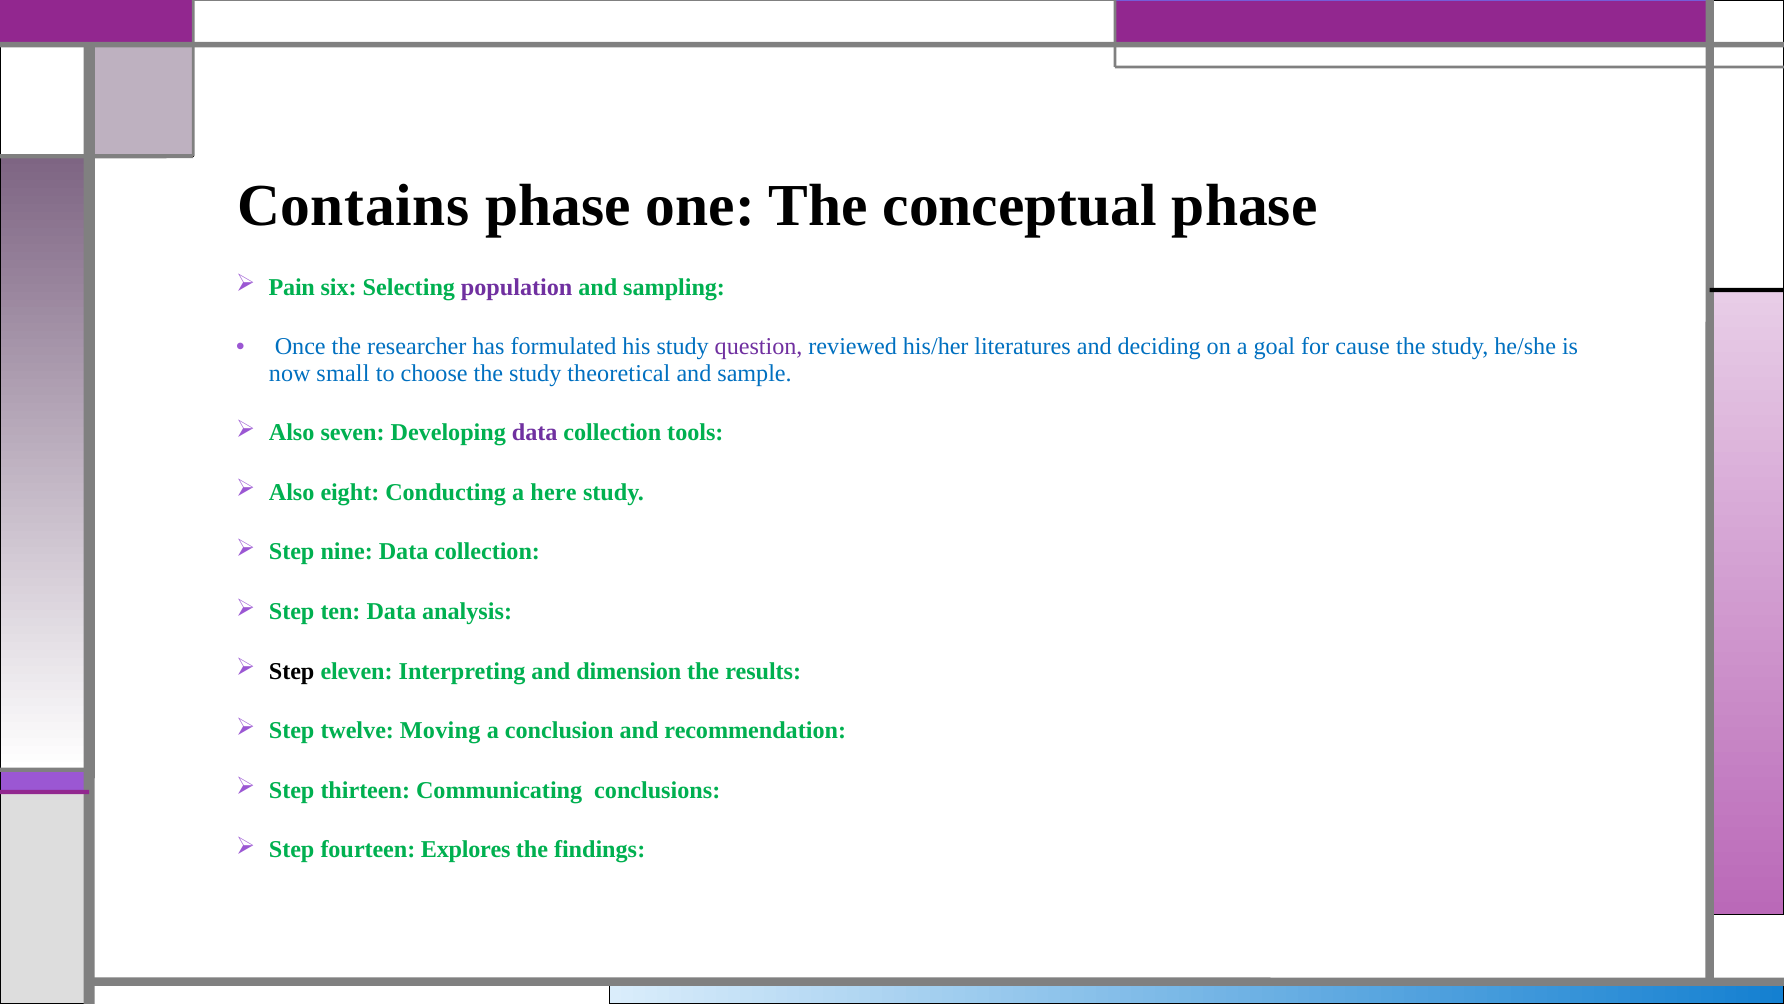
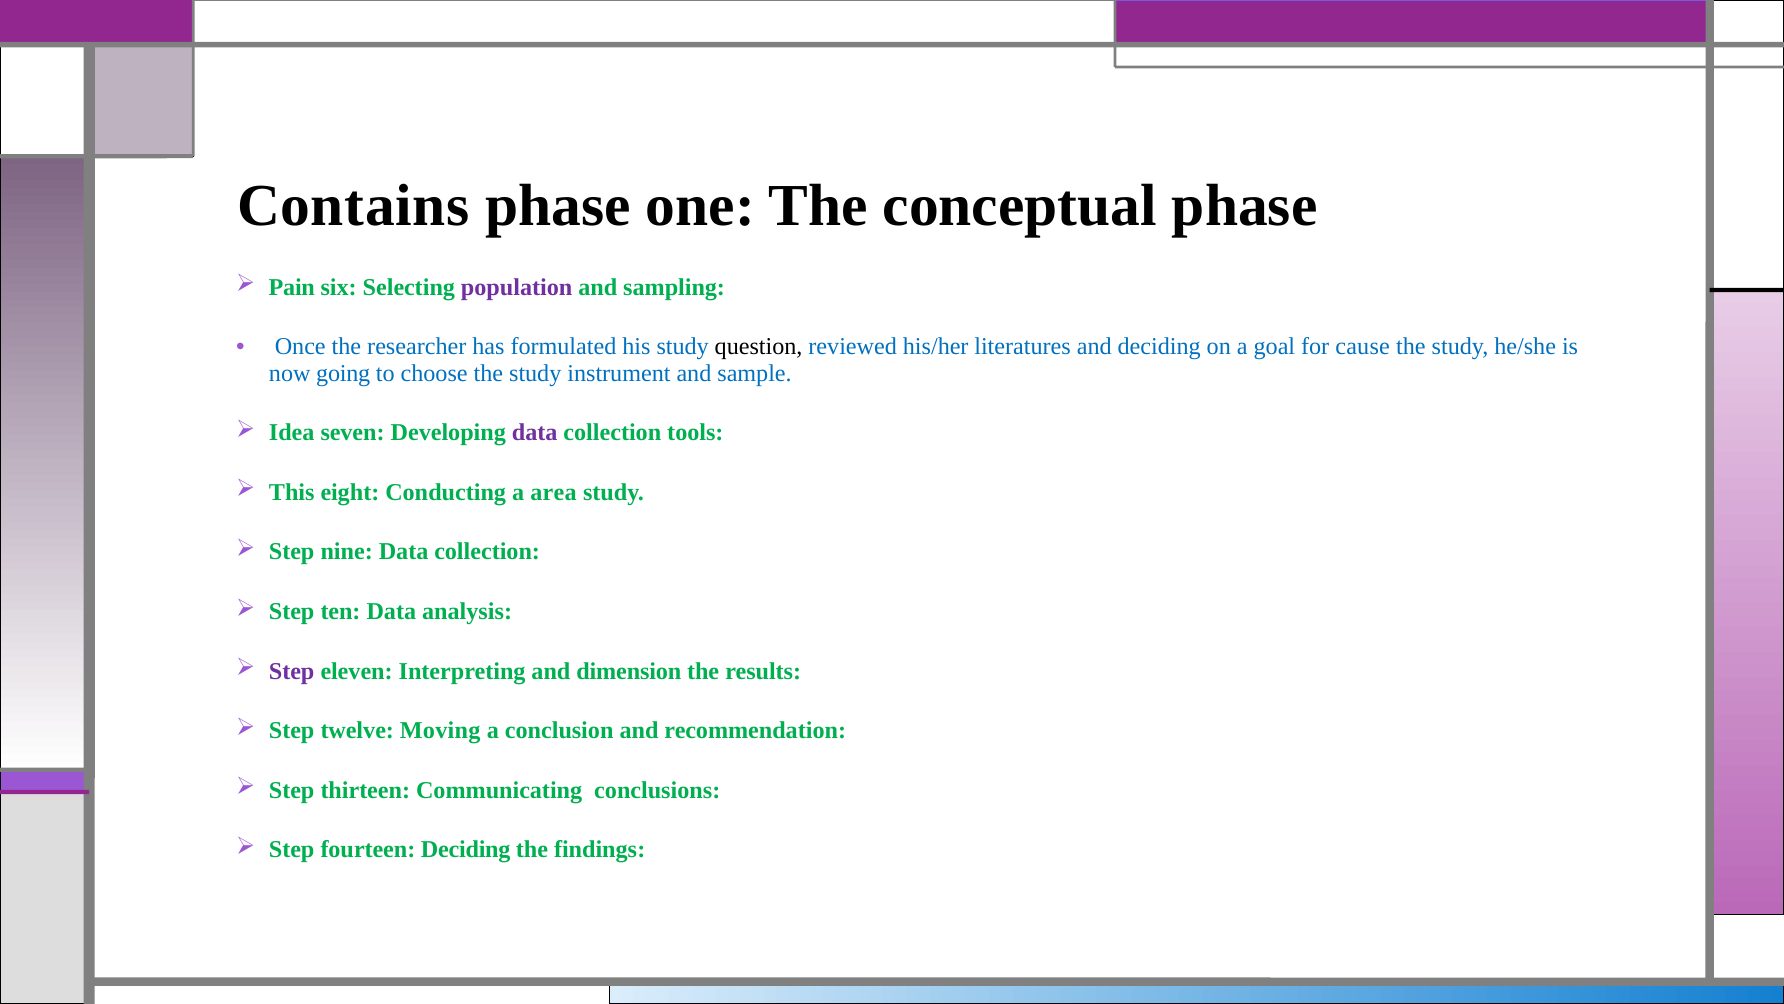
question colour: purple -> black (759, 347)
small: small -> going (343, 373)
theoretical: theoretical -> instrument (619, 373)
Also: Also -> Idea (292, 433)
Also: Also -> This (292, 492)
here: here -> area (553, 492)
Step colour: black -> purple (292, 671)
fourteen Explores: Explores -> Deciding (466, 850)
